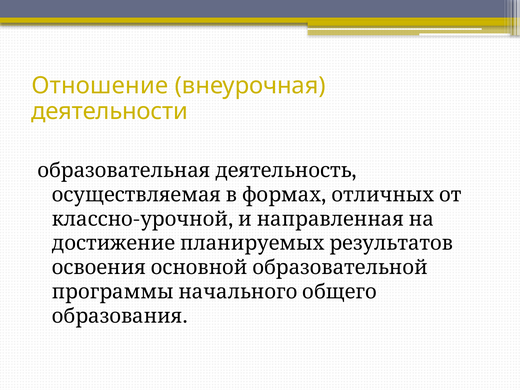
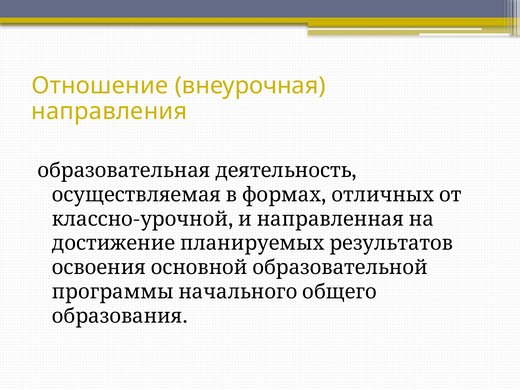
деятельности: деятельности -> направления (109, 111)
